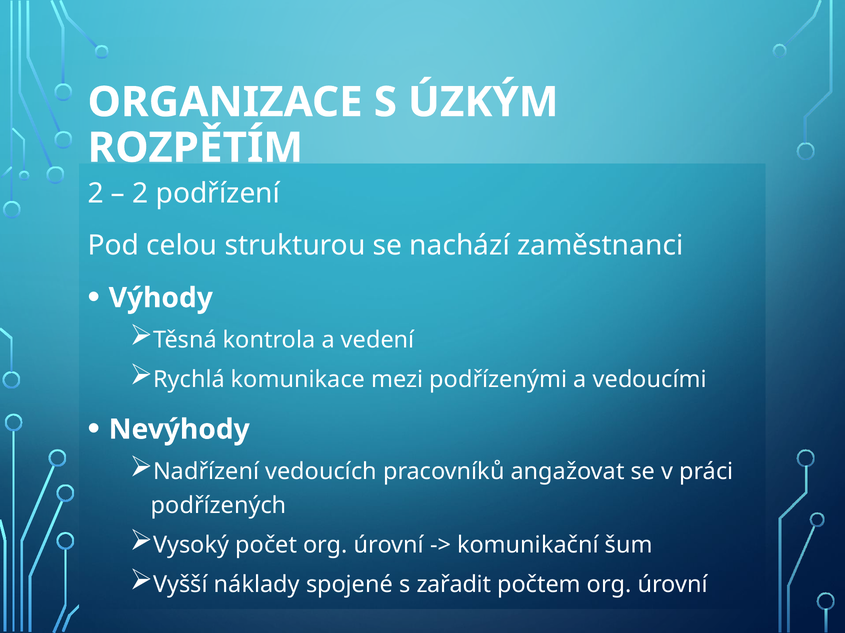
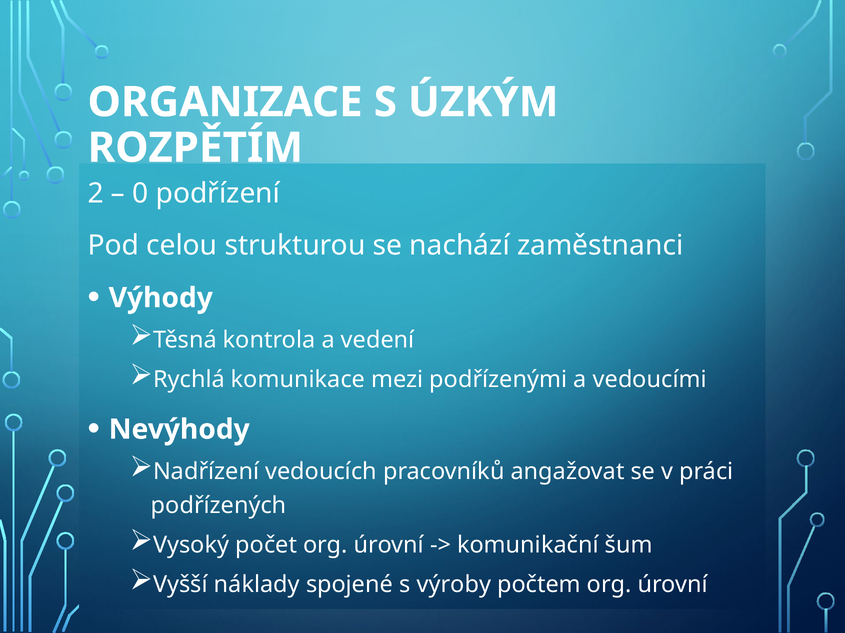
2: 2 -> 0 (140, 194)
zařadit: zařadit -> výroby (454, 585)
